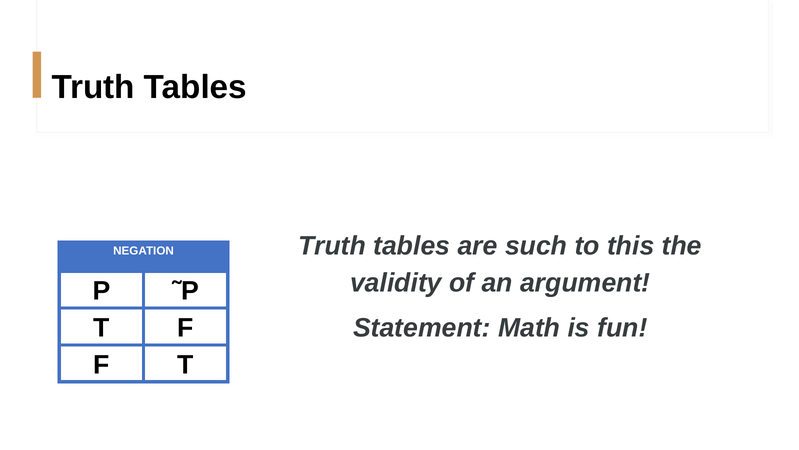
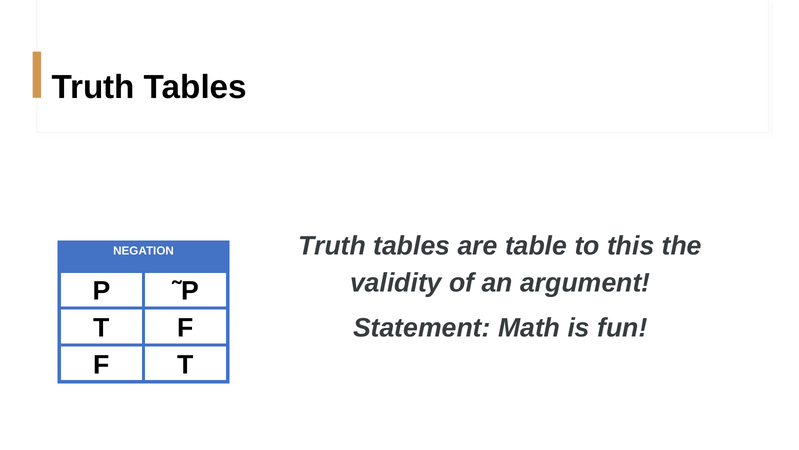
such: such -> table (536, 246)
